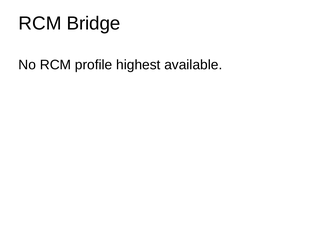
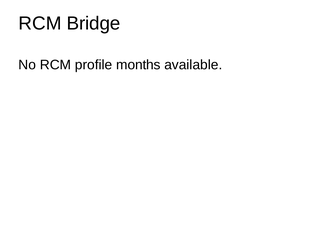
highest: highest -> months (138, 65)
